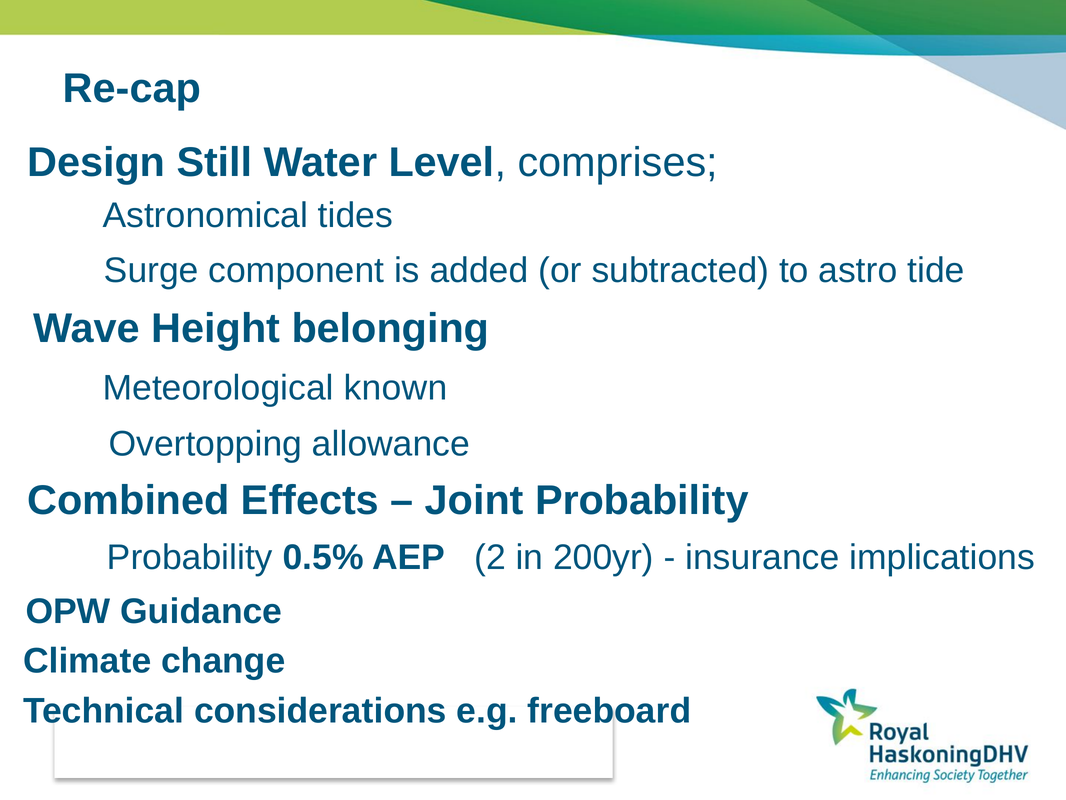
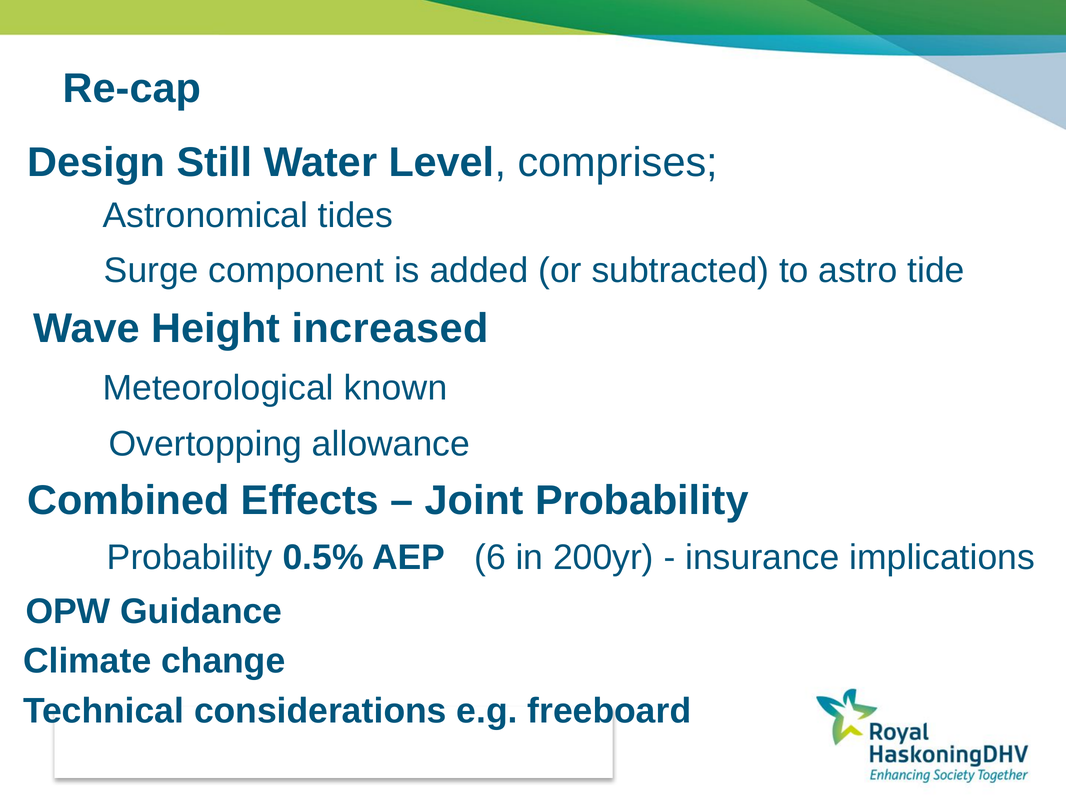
belonging: belonging -> increased (390, 329)
2: 2 -> 6 (490, 557)
